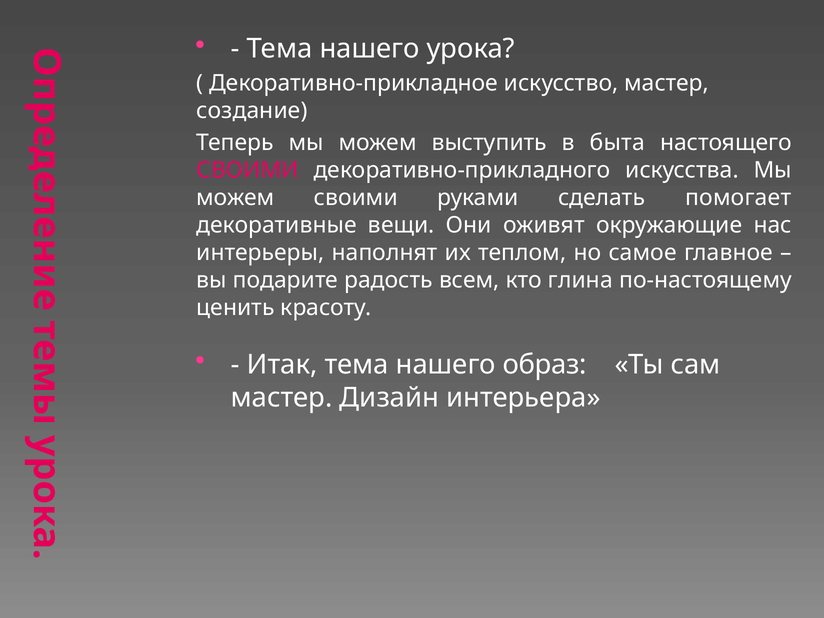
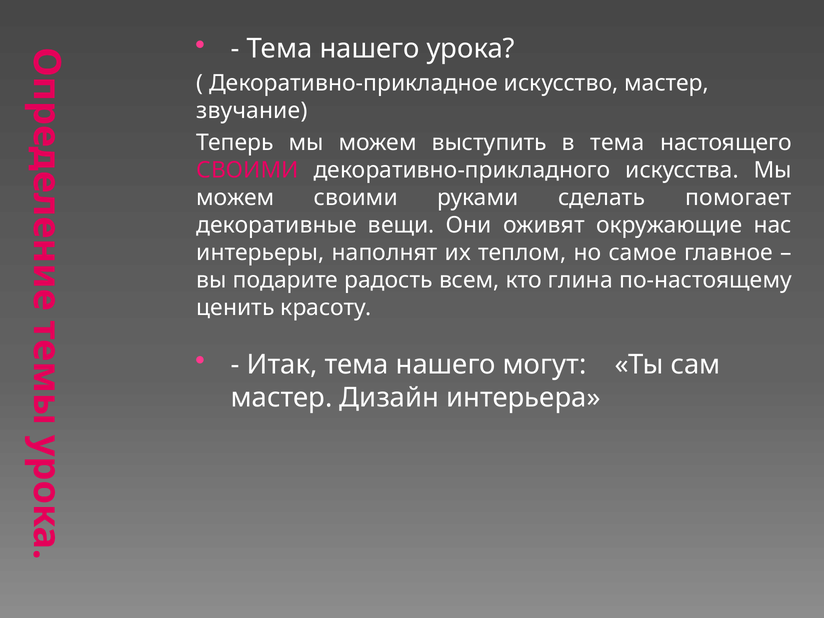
создание: создание -> звучание (252, 111)
в быта: быта -> тема (617, 143)
образ: образ -> могут (545, 365)
